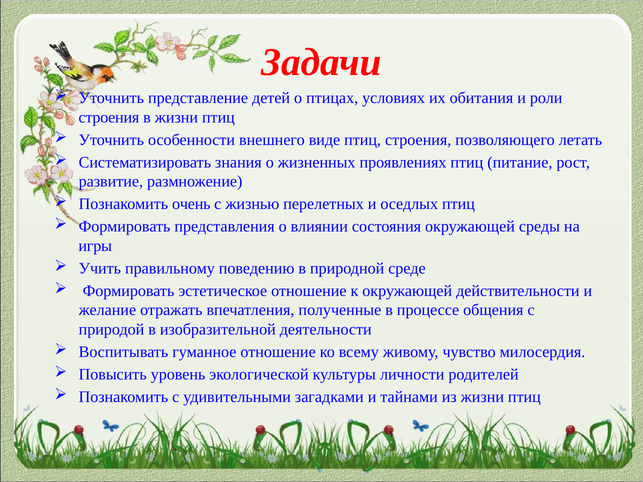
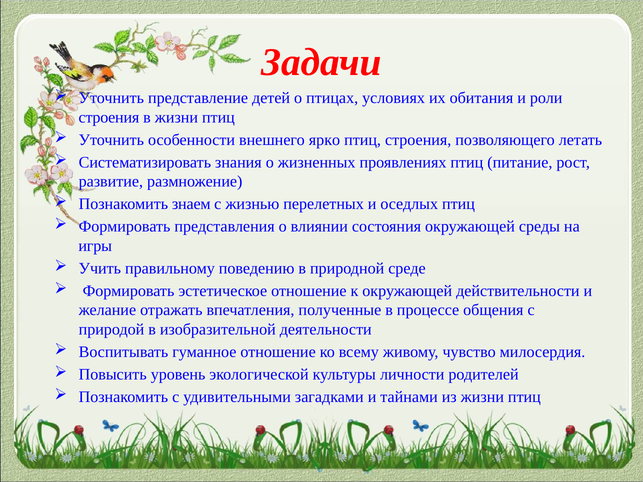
виде: виде -> ярко (324, 140)
очень: очень -> знаем (191, 204)
